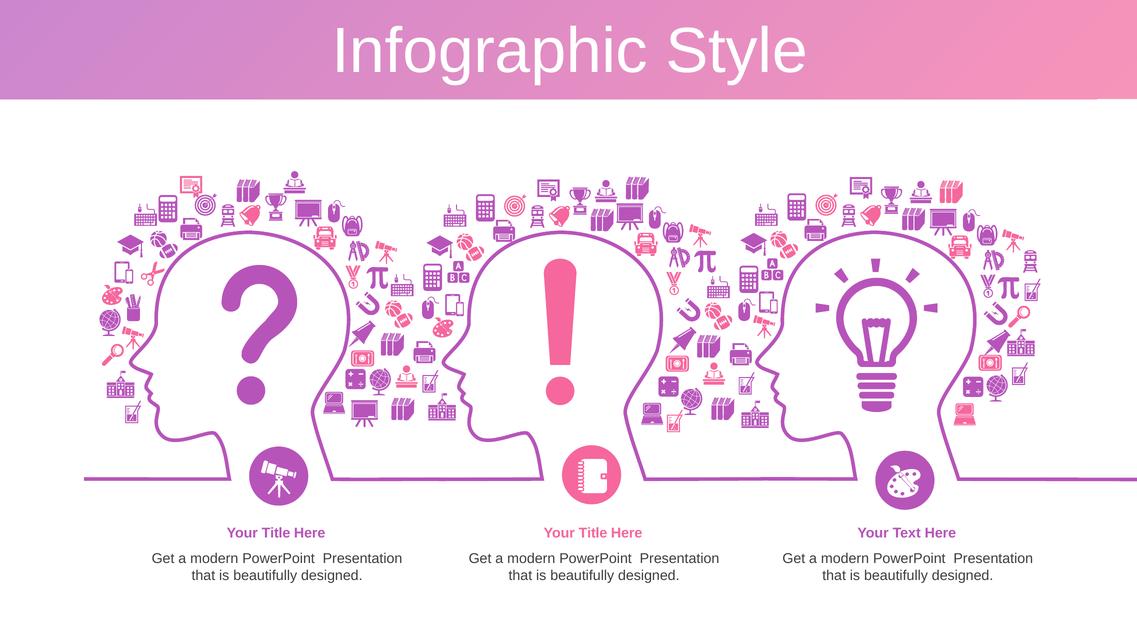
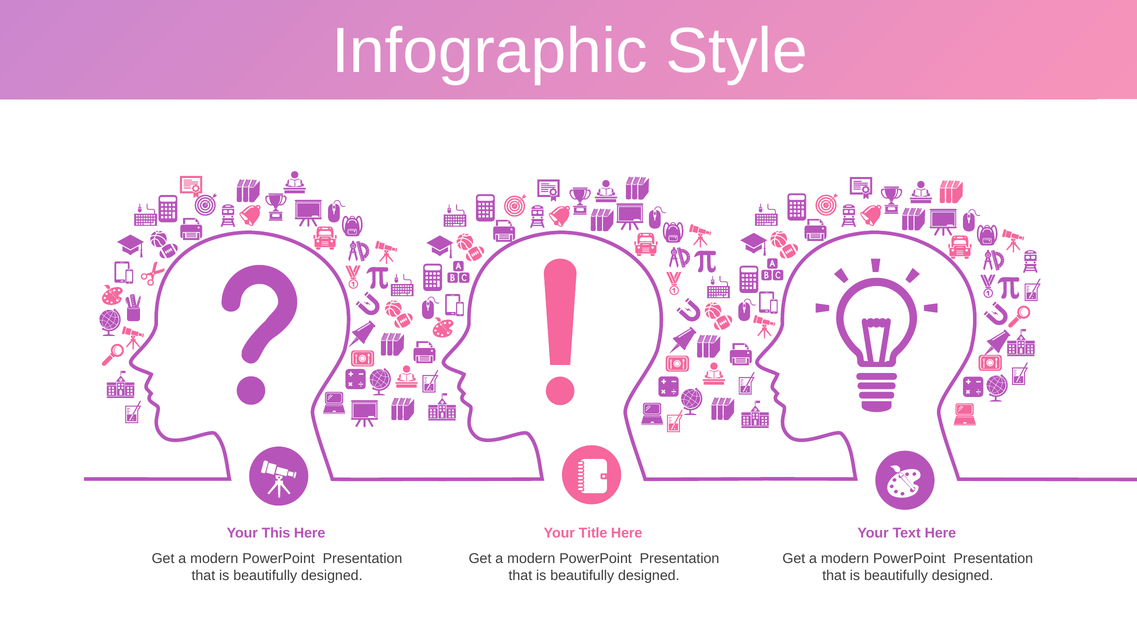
Title: Title -> This (276, 533)
